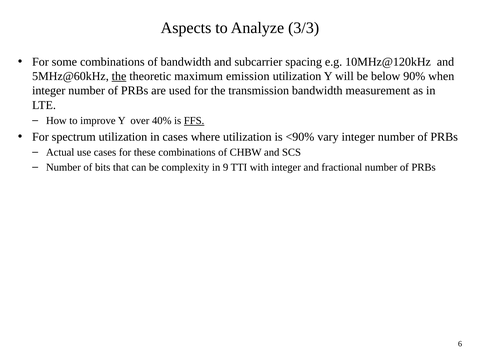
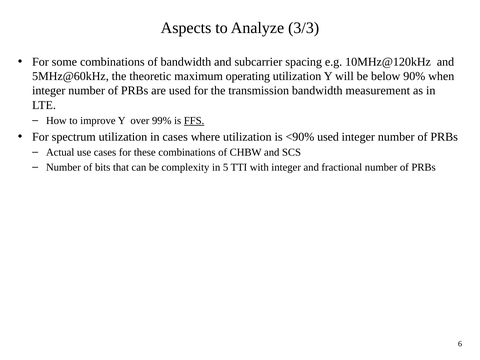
the underline: present -> none (119, 76)
emission: emission -> operating (248, 76)
40%: 40% -> 99% (162, 121)
<90% vary: vary -> used (328, 137)
9: 9 -> 5 (226, 167)
